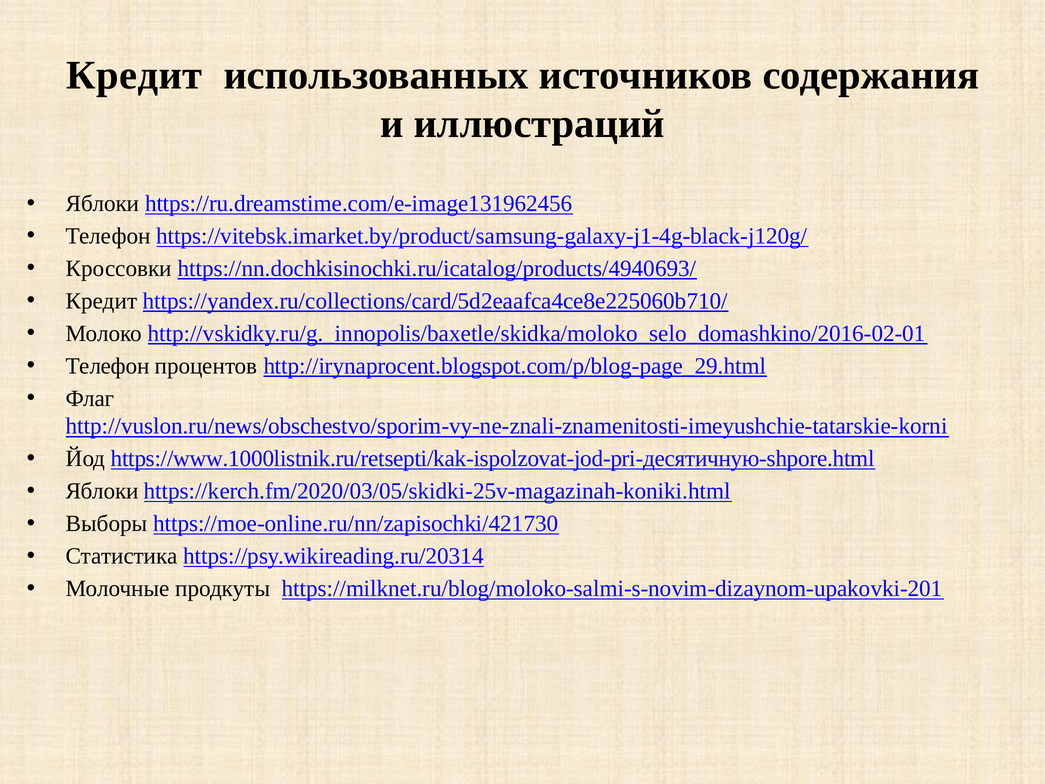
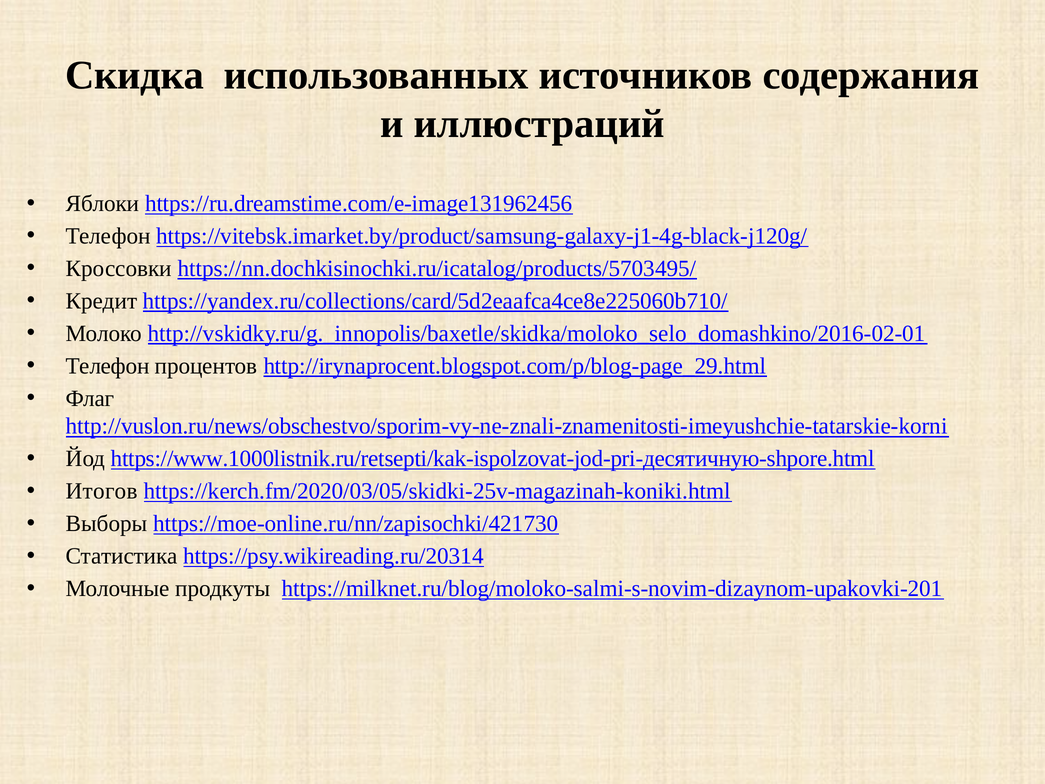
Кредит: Кредит -> Скидка (135, 75)
https://nn.dochkisinochki.ru/icatalog/products/4940693/: https://nn.dochkisinochki.ru/icatalog/products/4940693/ -> https://nn.dochkisinochki.ru/icatalog/products/5703495/ (437, 269)
Яблоки: Яблоки -> Итогов (102, 491)
